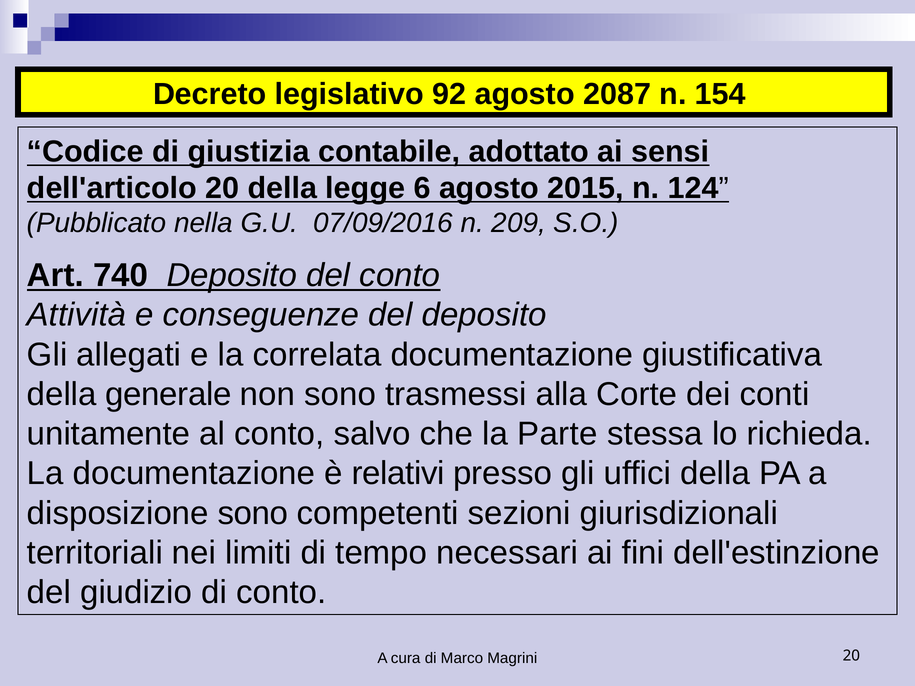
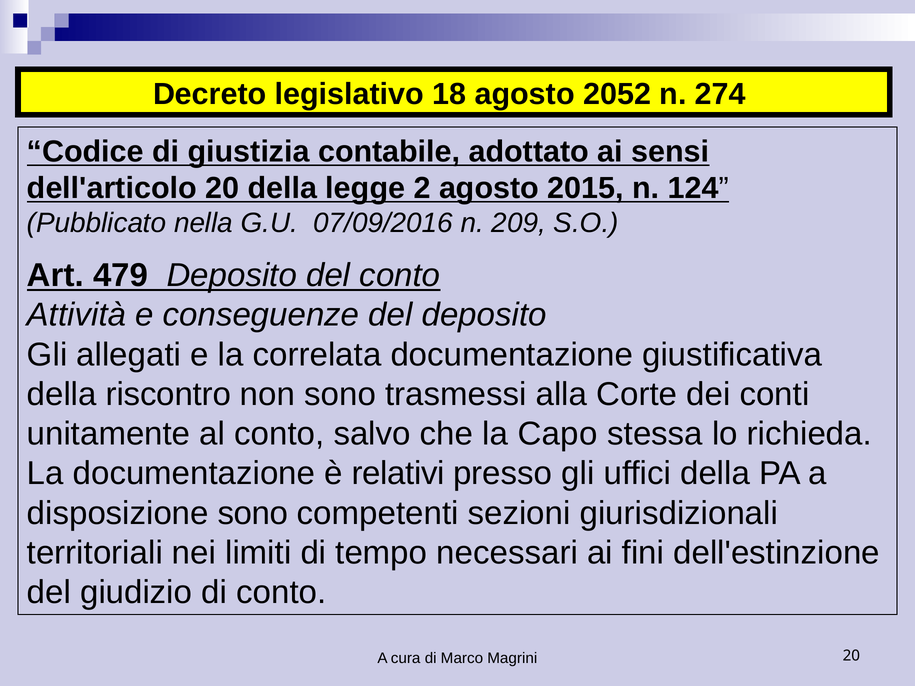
92: 92 -> 18 (449, 94)
2087: 2087 -> 2052 (617, 94)
154: 154 -> 274 (720, 94)
6: 6 -> 2 (422, 188)
740: 740 -> 479 (121, 276)
generale: generale -> riscontro (168, 394)
Parte: Parte -> Capo (557, 434)
